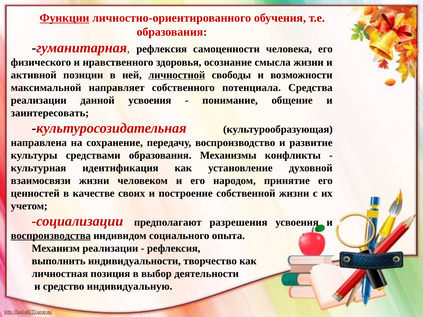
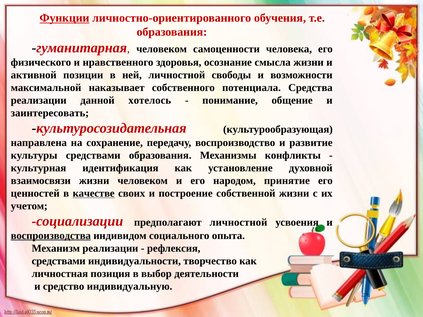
рефлексия: рефлексия -> человеком (162, 49)
личностной underline: present -> none (177, 75)
направляет: направляет -> наказывает (117, 88)
данной усвоения: усвоения -> хотелось (150, 100)
качестве underline: none -> present (94, 193)
предполагают разрешения: разрешения -> личностной (238, 222)
выполнить: выполнить -> средствами (59, 261)
